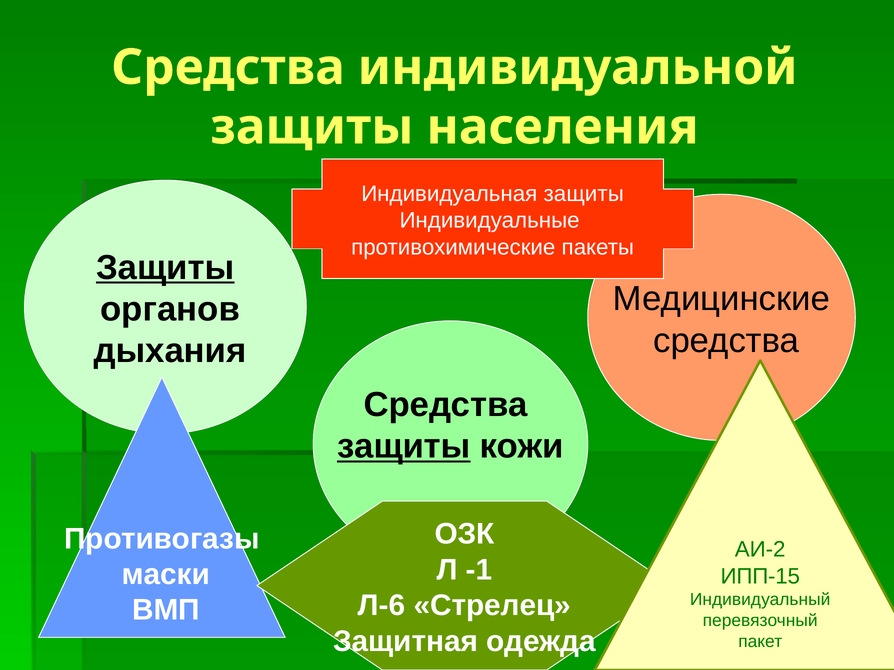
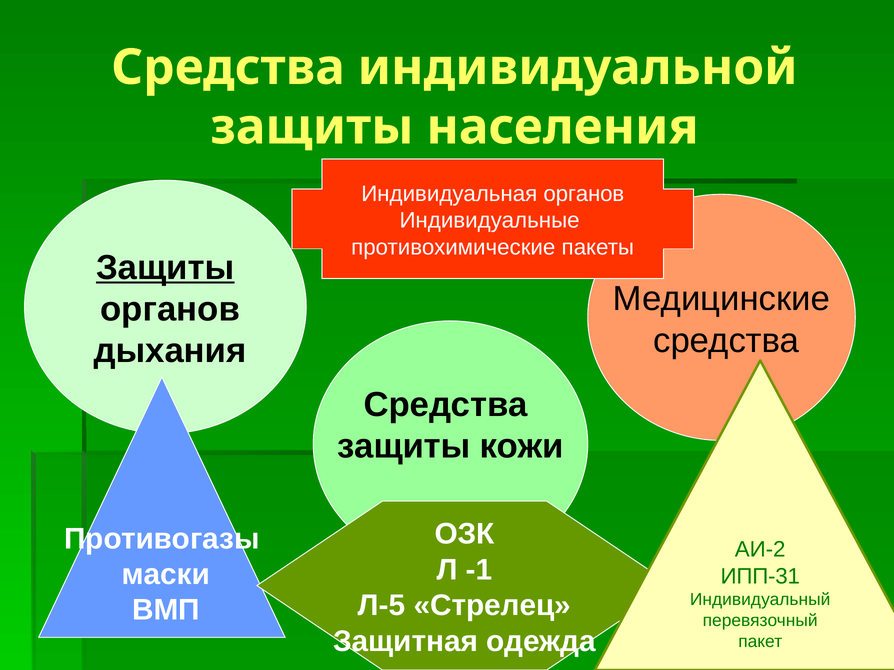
Индивидуальная защиты: защиты -> органов (584, 194)
защиты underline: present -> none (404, 447)
ИПП-15: ИПП-15 -> ИПП-31 (760, 577)
Л-6: Л-6 -> Л-5 (382, 606)
